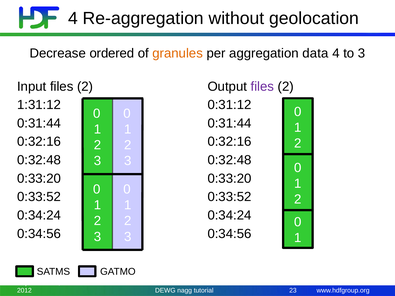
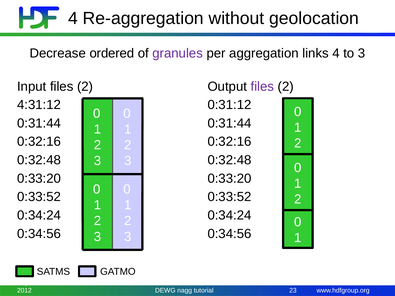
granules colour: orange -> purple (178, 53)
data: data -> links (316, 53)
1:31:12: 1:31:12 -> 4:31:12 (39, 105)
